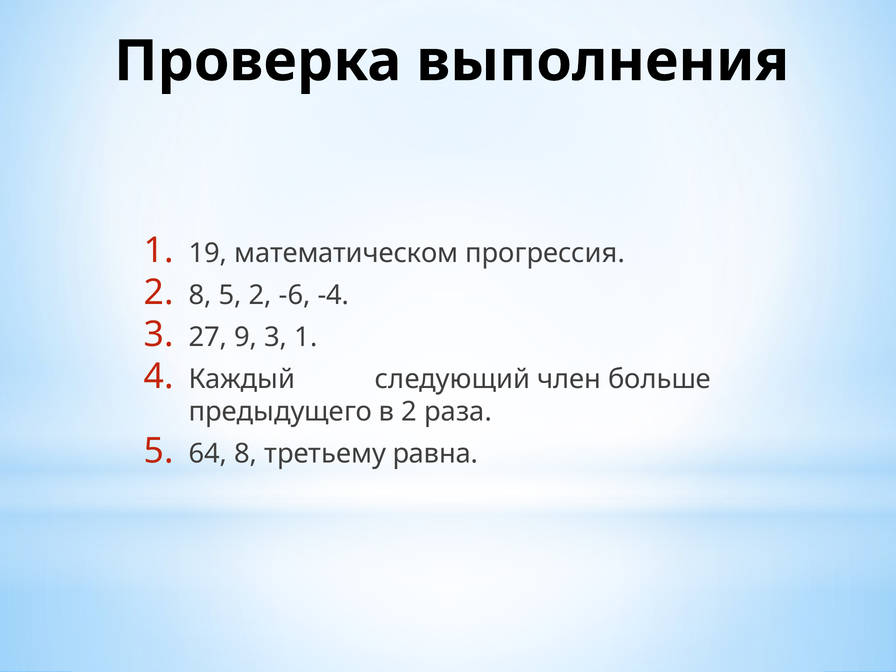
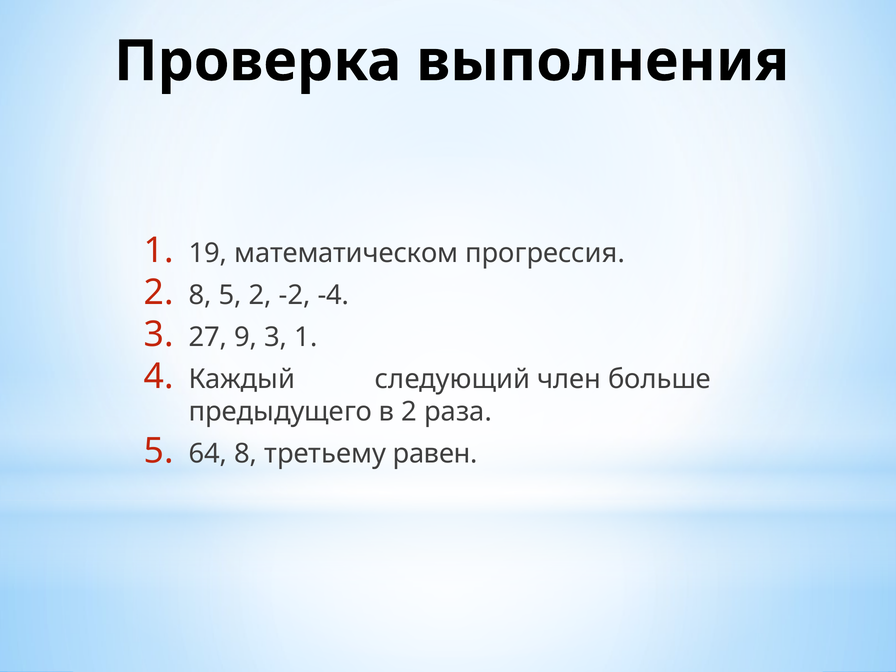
-6: -6 -> -2 (295, 295)
равна: равна -> равен (435, 454)
